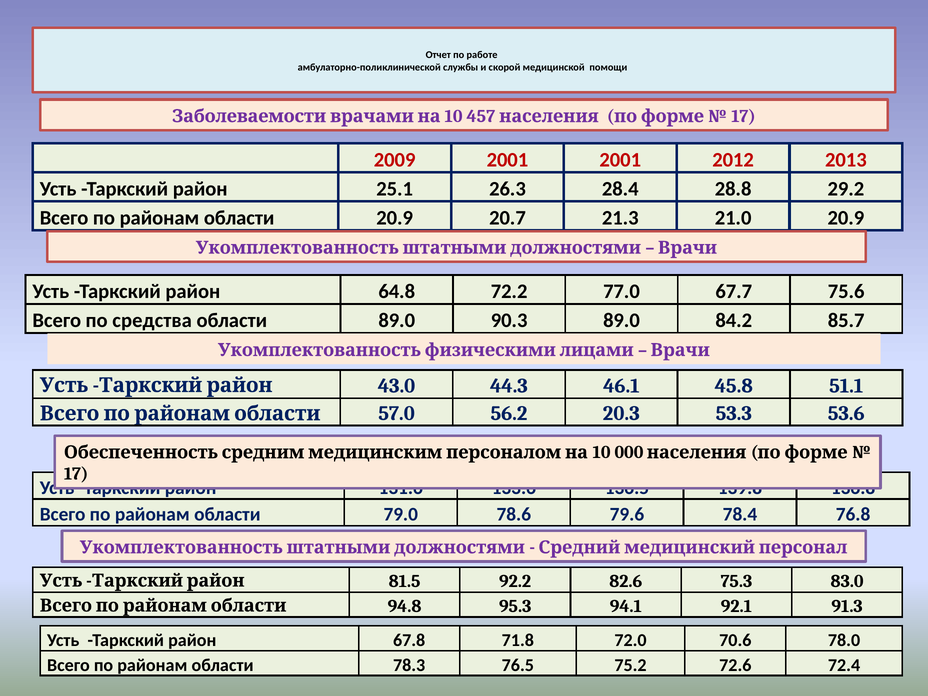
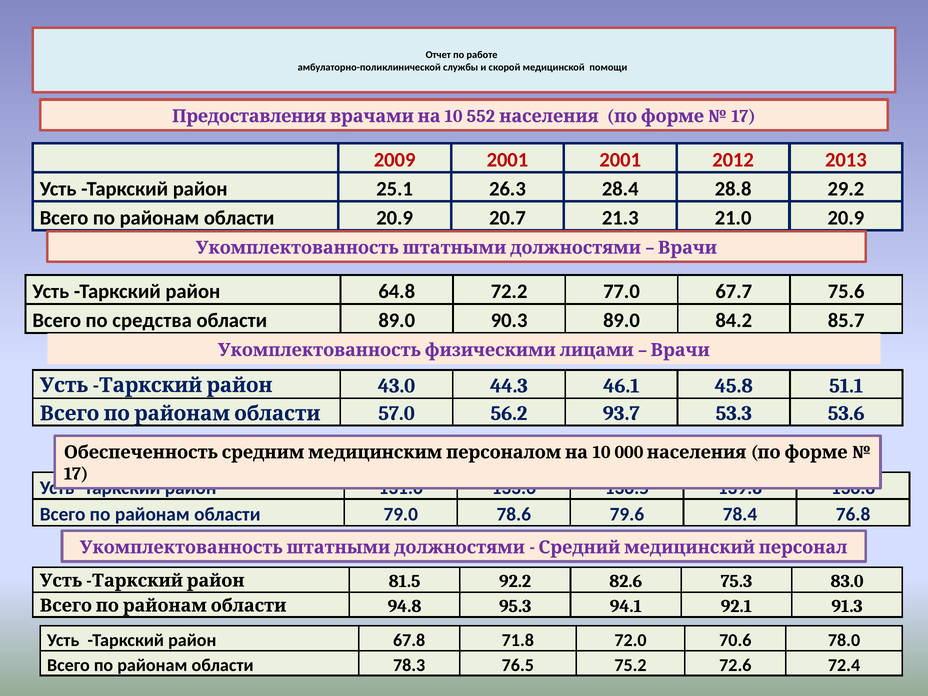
Заболеваемости: Заболеваемости -> Предоставления (249, 116)
457: 457 -> 552 (481, 116)
20.3: 20.3 -> 93.7 (621, 413)
